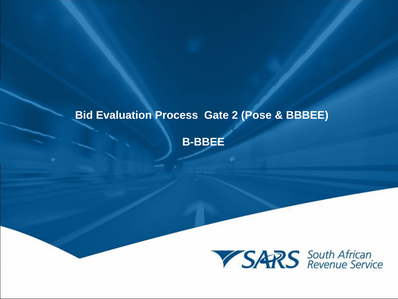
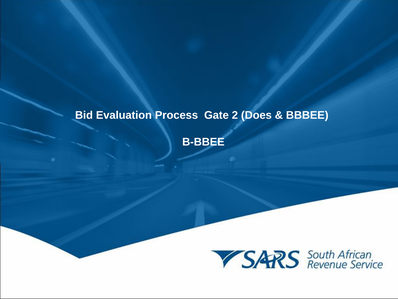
Pose: Pose -> Does (256, 115)
